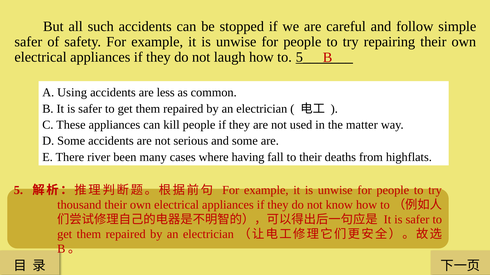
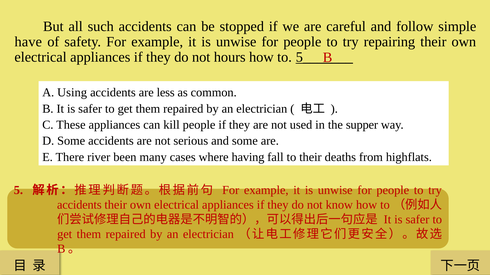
safer: safer -> have (28, 42)
laugh: laugh -> hours (230, 57)
matter: matter -> supper (362, 125)
thousand: thousand -> accidents (79, 205)
